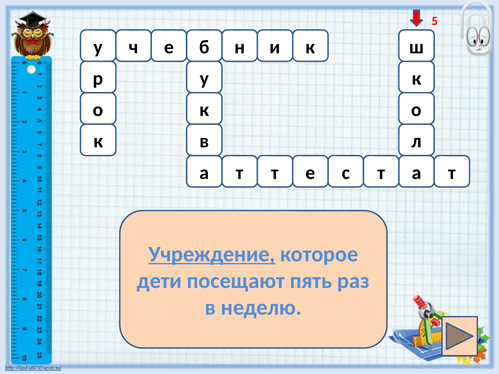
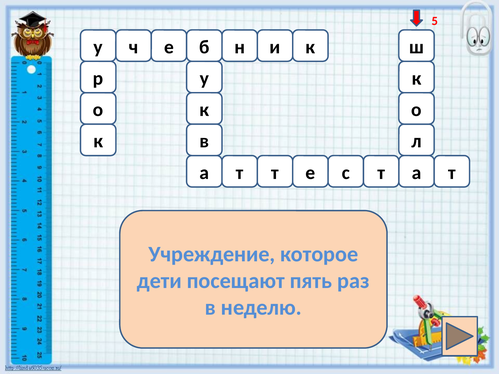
Учреждение underline: present -> none (212, 254)
